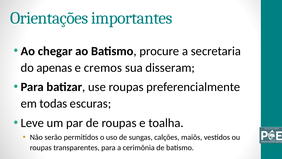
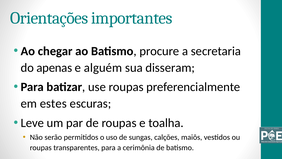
cremos: cremos -> alguém (103, 68)
todas: todas -> estes (53, 103)
